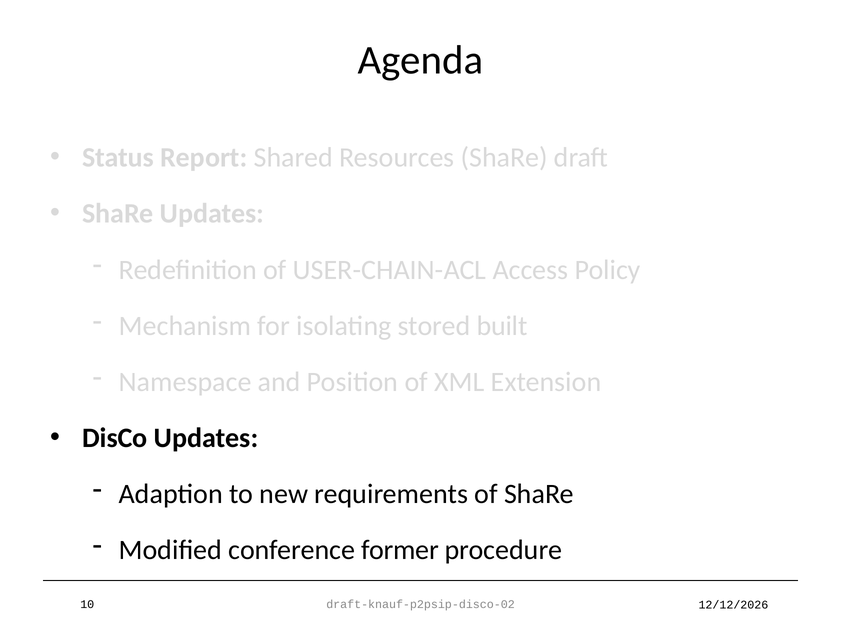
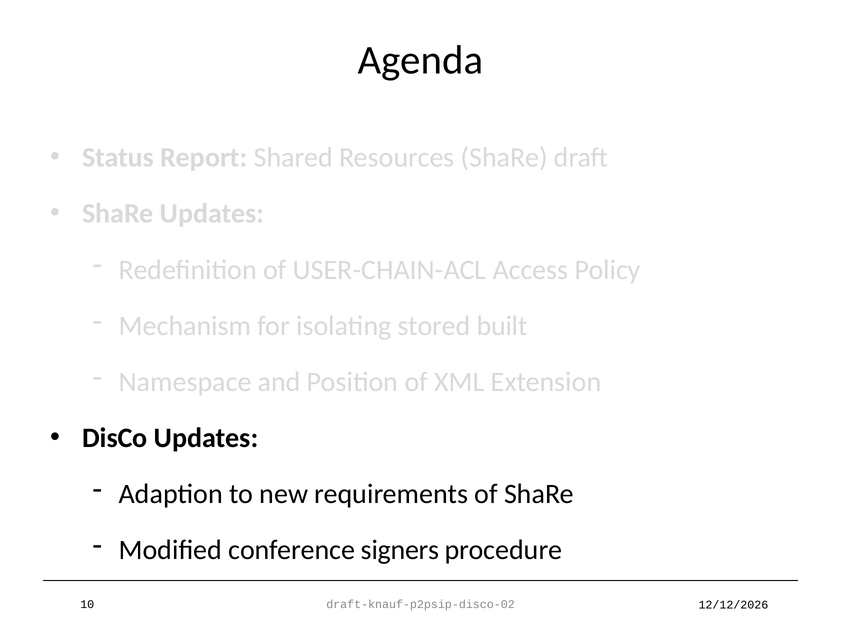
former: former -> signers (400, 550)
